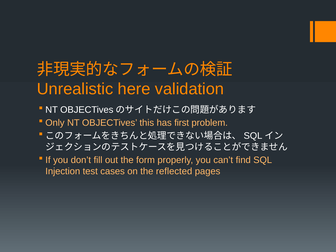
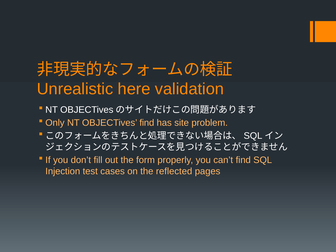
OBJECTives this: this -> find (147, 123)
first: first -> site (182, 123)
